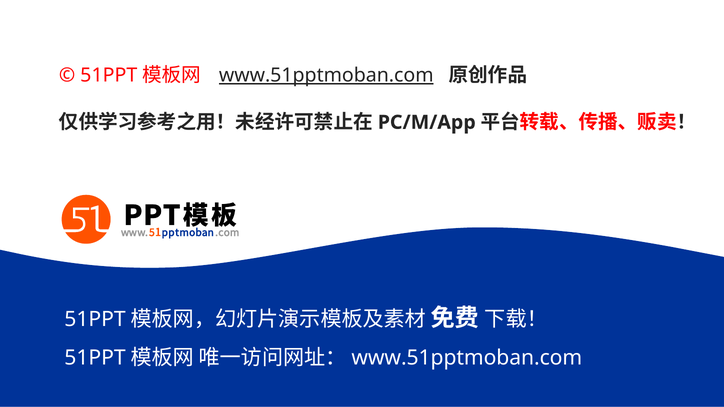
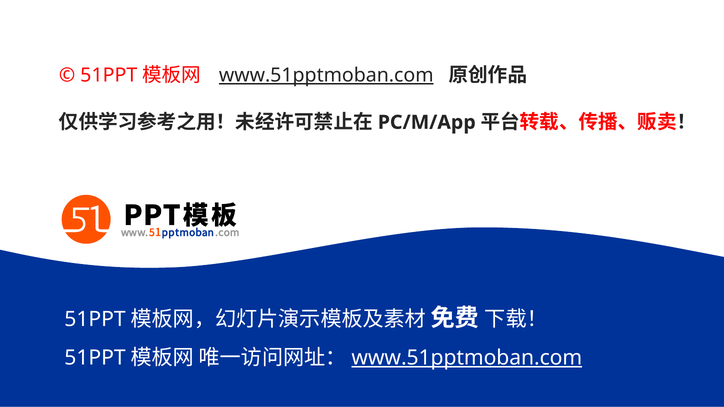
www.51pptmoban.com underline: none -> present (467, 358)
